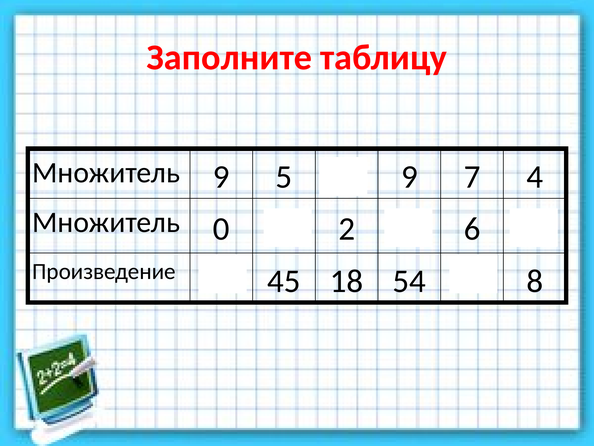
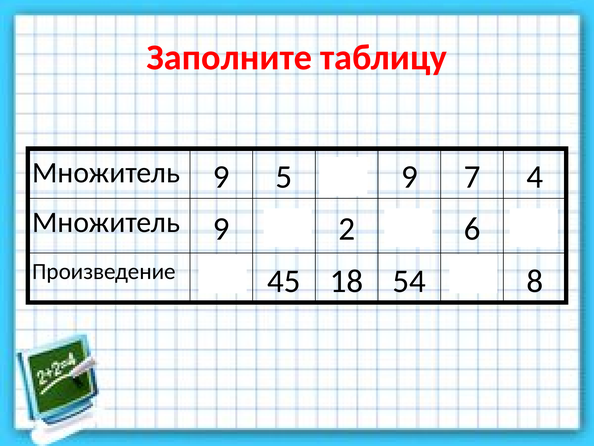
0: 0 -> 9 (221, 229)
